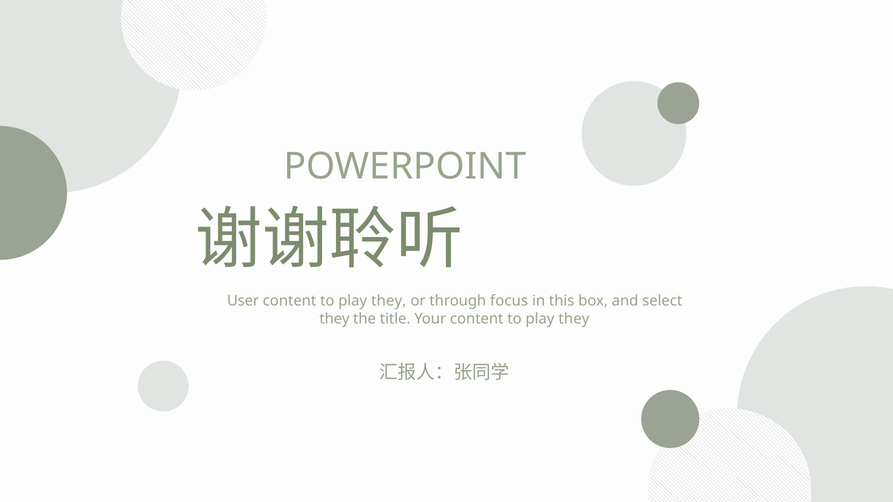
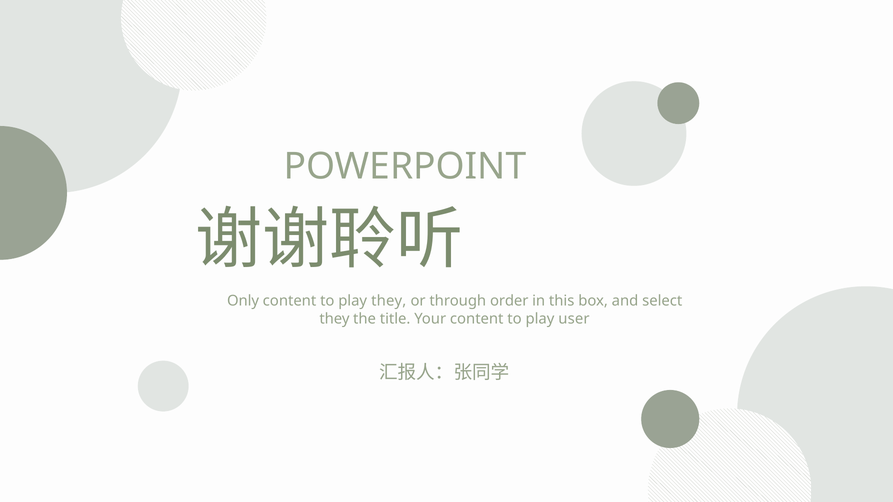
User: User -> Only (243, 301)
focus: focus -> order (509, 301)
they: they -> user (574, 319)
